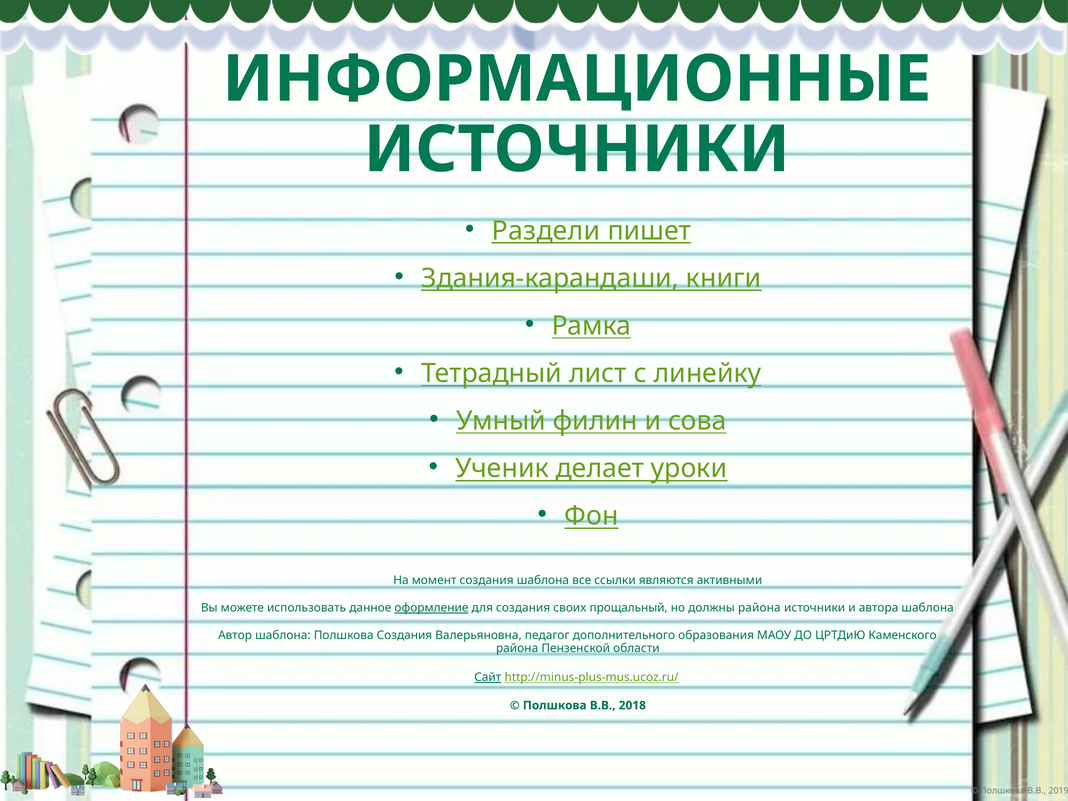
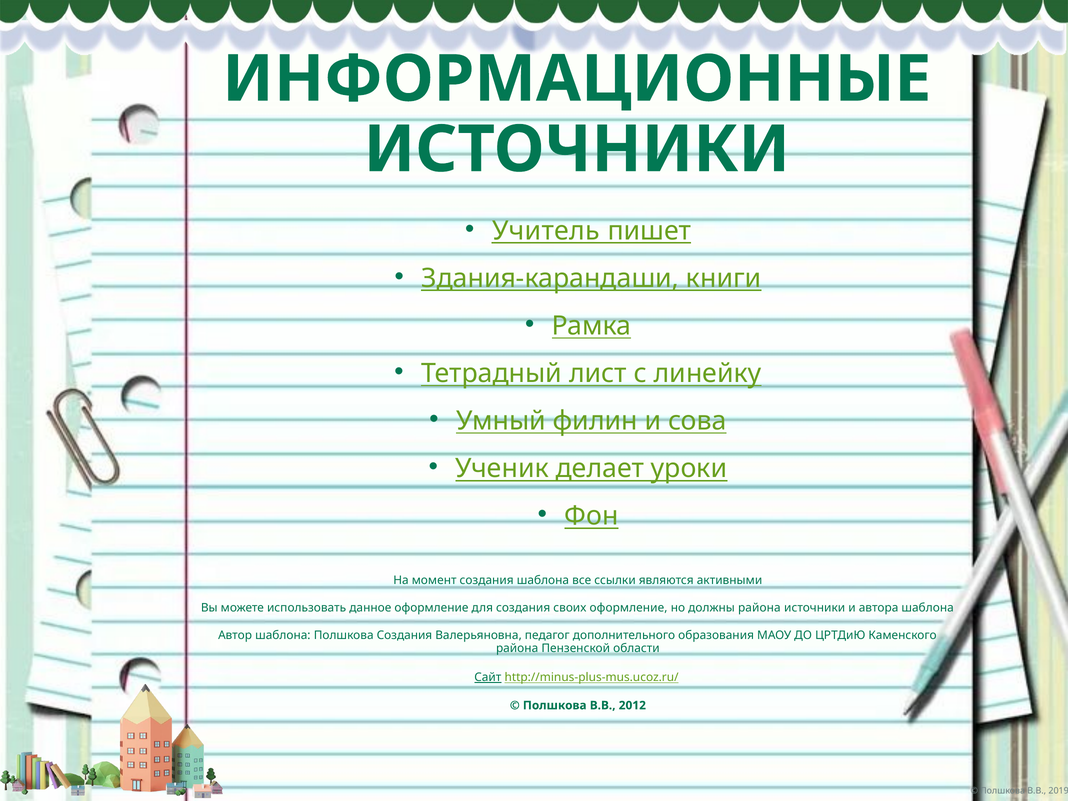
Раздели: Раздели -> Учитель (546, 231)
оформление underline: present -> none (431, 608)
своих прощальный: прощальный -> оформление (629, 608)
2018: 2018 -> 2012 (632, 705)
